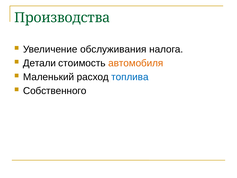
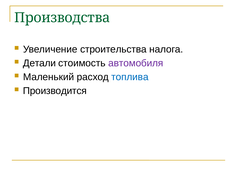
обслуживания: обслуживания -> строительства (113, 49)
автомобиля colour: orange -> purple (136, 63)
Собственного: Собственного -> Производится (55, 91)
